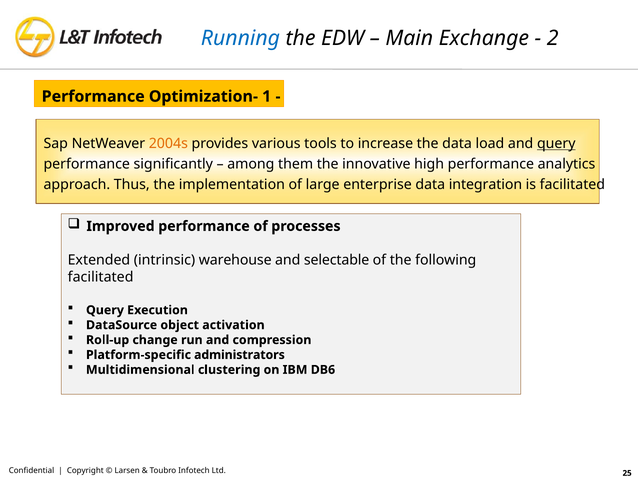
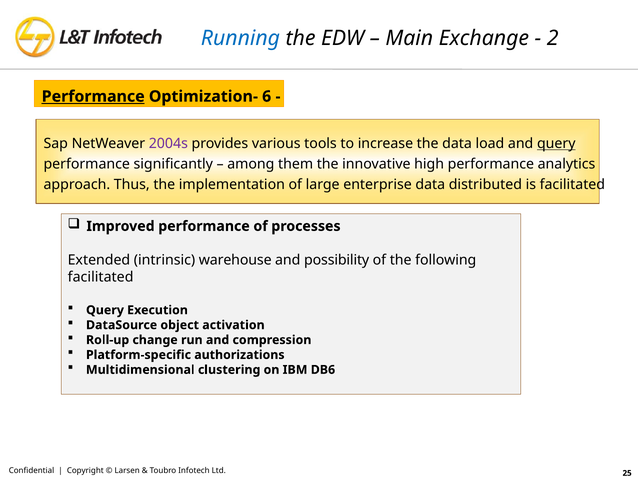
Performance underline: none -> present (93, 96)
1: 1 -> 6 (267, 96)
2004s colour: orange -> purple (168, 143)
integration: integration -> distributed (485, 184)
selectable: selectable -> possibility (337, 260)
administrators: administrators -> authorizations (239, 354)
